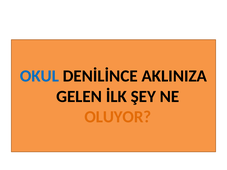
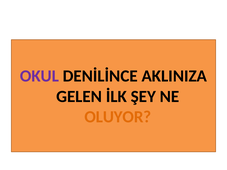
OKUL colour: blue -> purple (39, 76)
